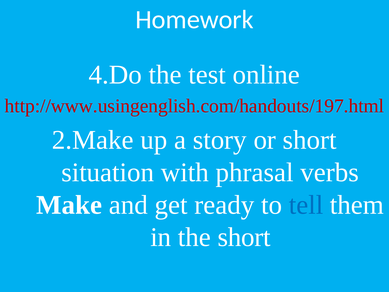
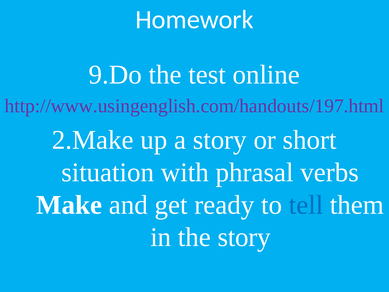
4.Do: 4.Do -> 9.Do (115, 75)
http://www.usingenglish.com/handouts/197.html colour: red -> purple (194, 106)
the short: short -> story (244, 237)
